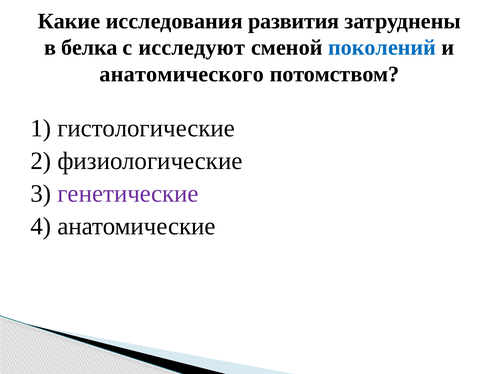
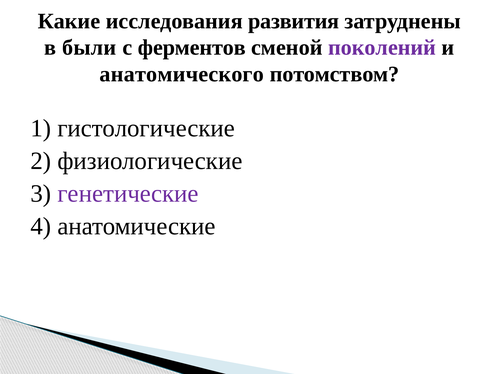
белка: белка -> были (89, 48)
исследуют: исследуют -> ферментов (192, 48)
поколений colour: blue -> purple (382, 48)
